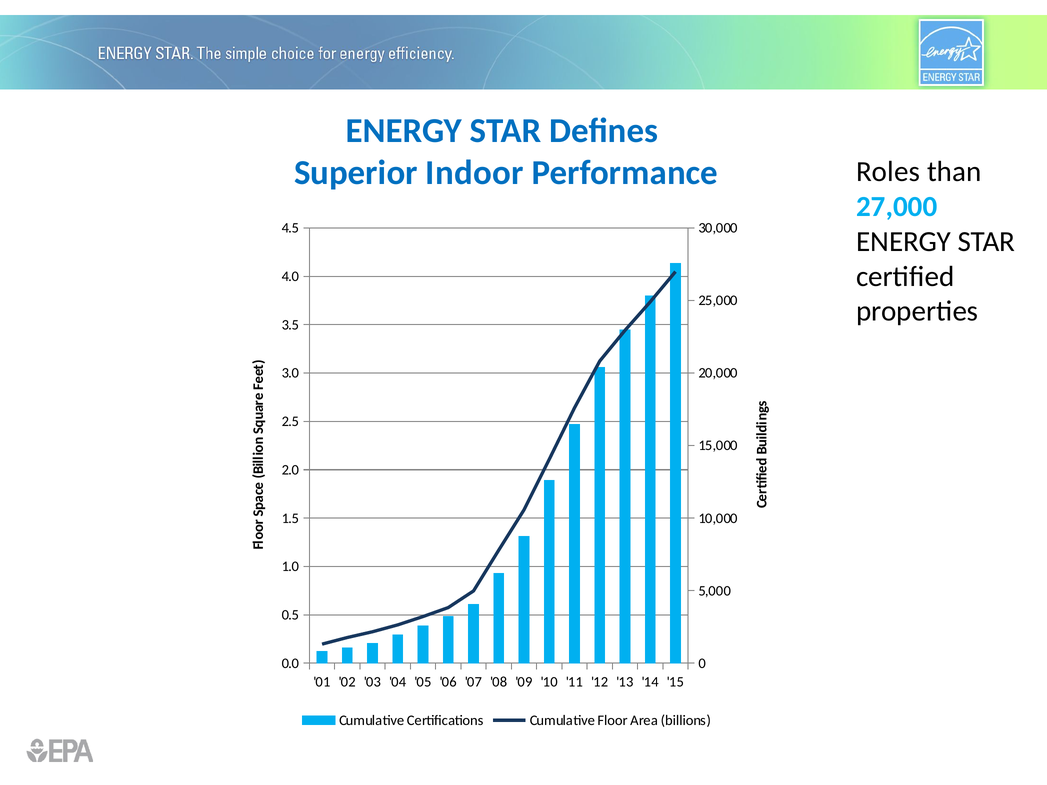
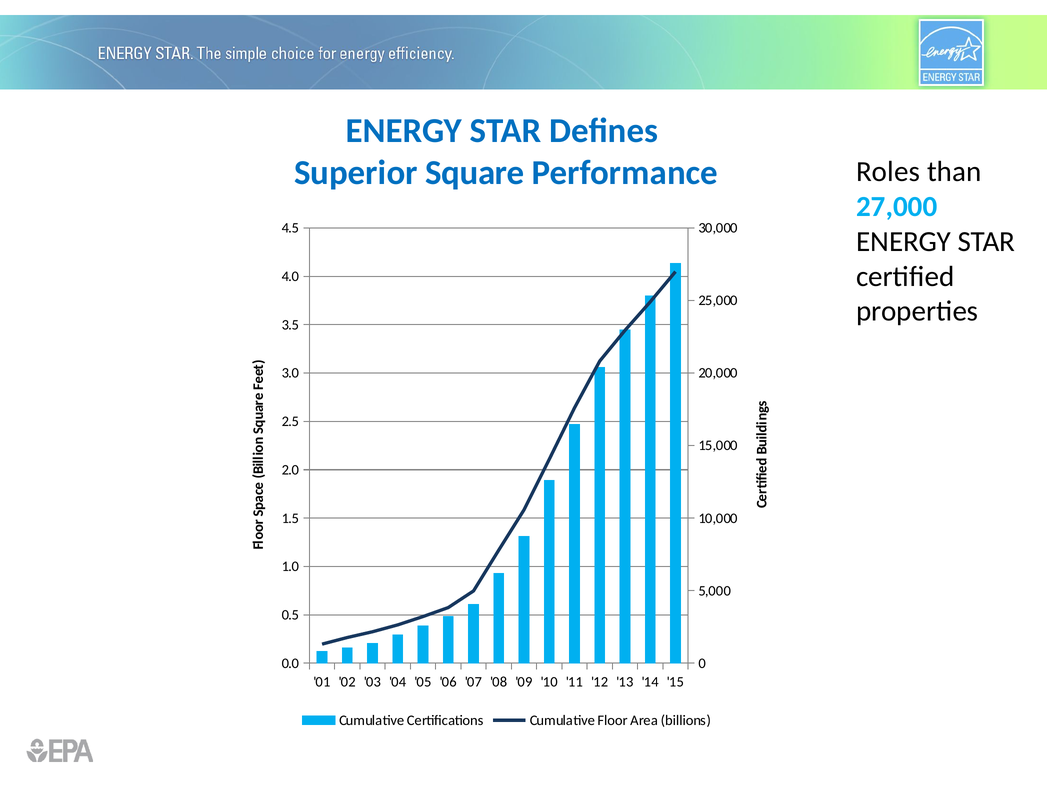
Indoor: Indoor -> Square (475, 173)
